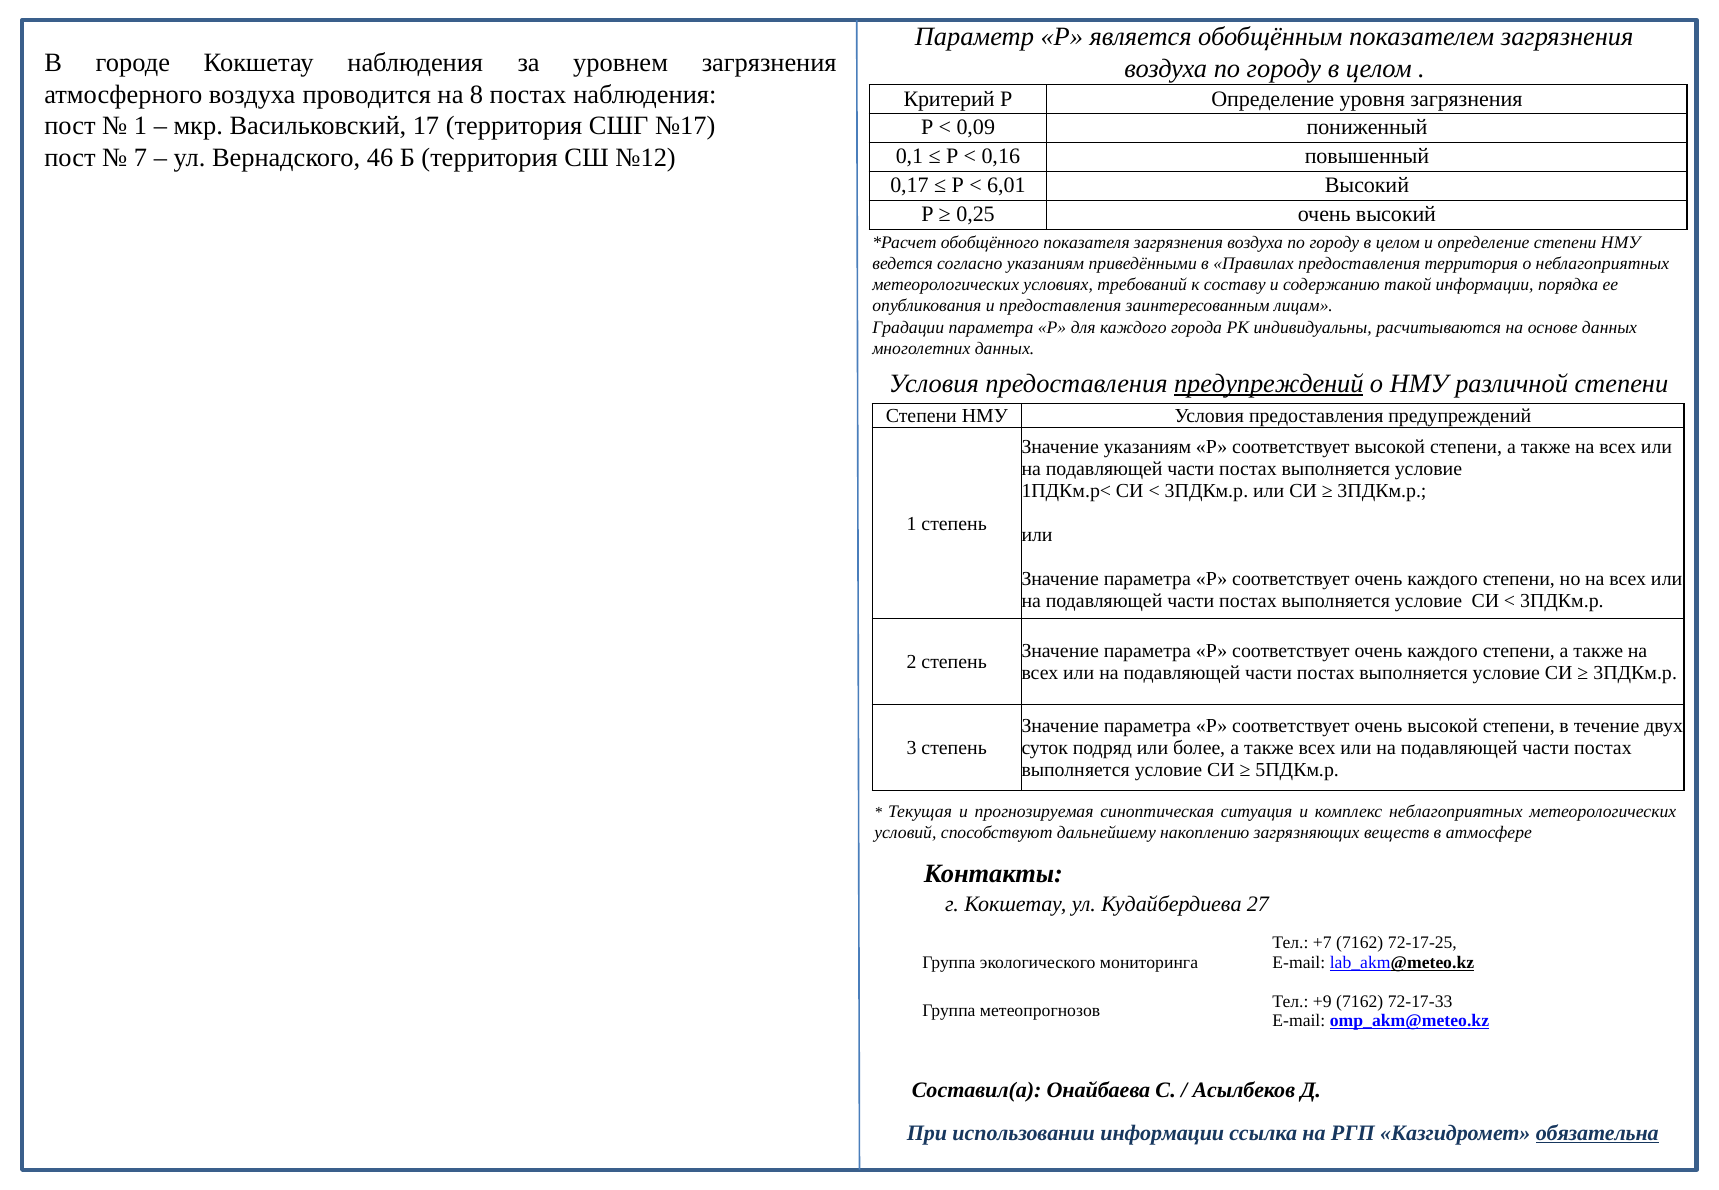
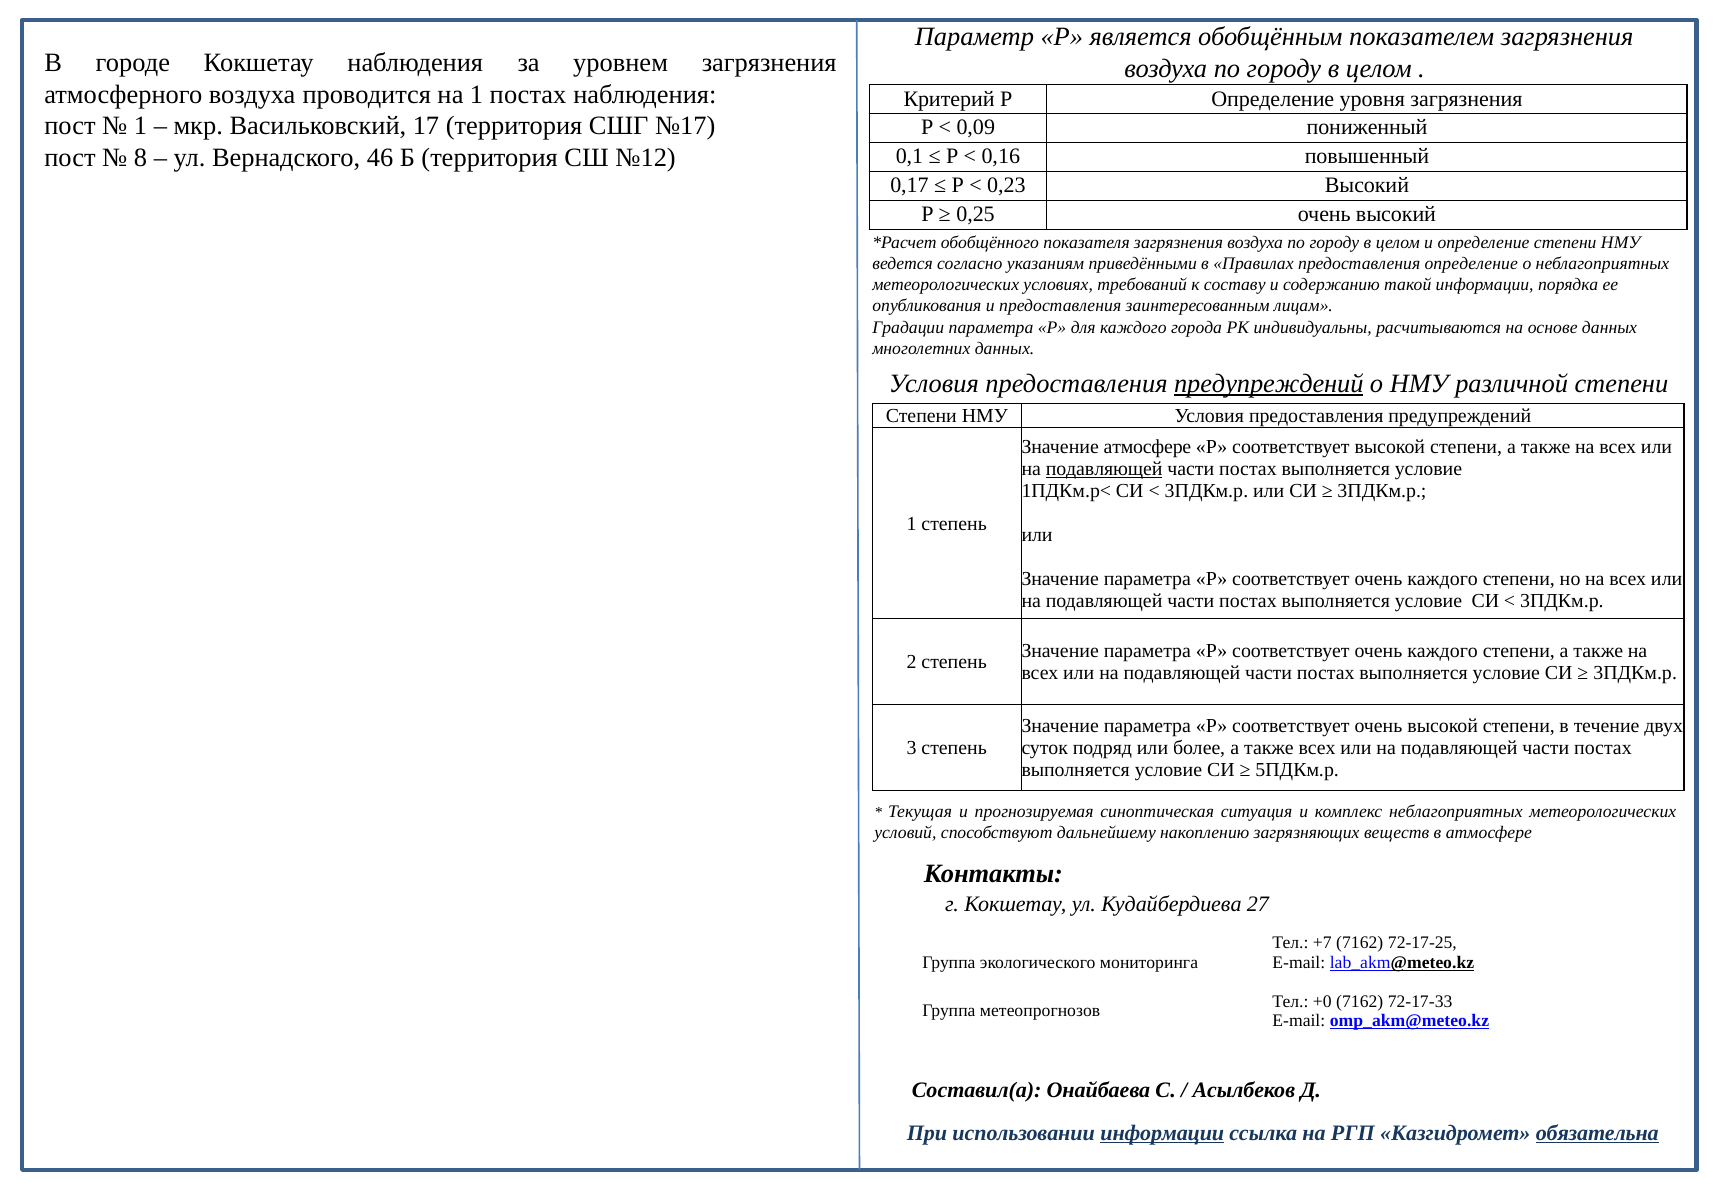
на 8: 8 -> 1 (477, 94)
7: 7 -> 8 (141, 158)
6,01: 6,01 -> 0,23 (1006, 185)
предоставления территория: территория -> определение (1471, 264)
Значение указаниям: указаниям -> атмосфере (1148, 447)
подавляющей underline: none -> present (1104, 469)
+9: +9 -> +0 (1322, 1001)
информации underline: none -> present (1162, 1133)
